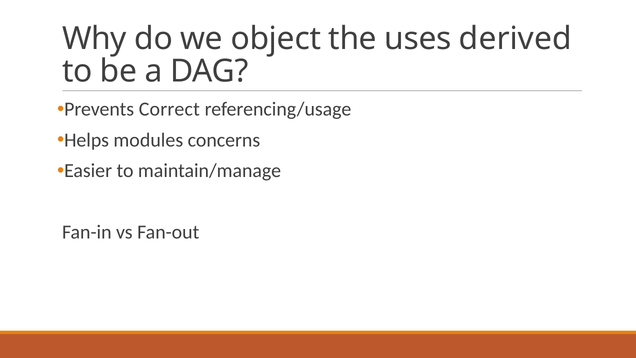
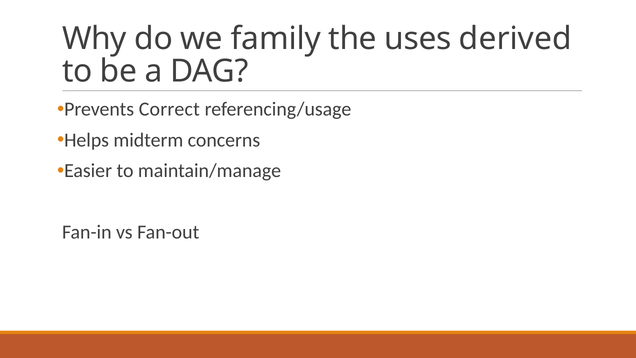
object: object -> family (276, 39)
modules: modules -> midterm (148, 140)
